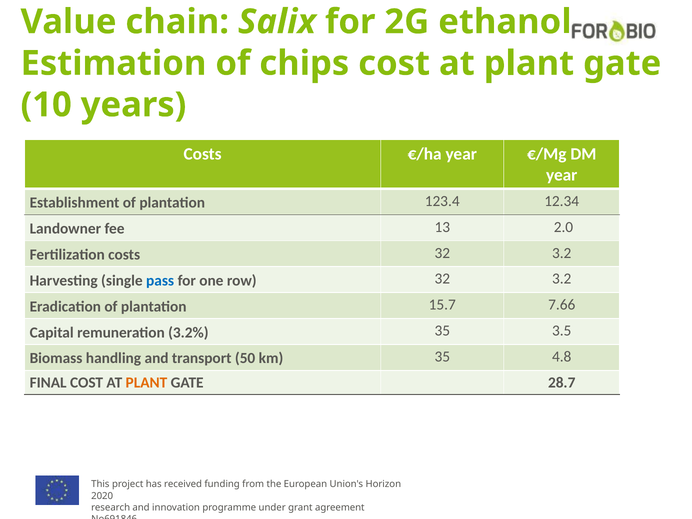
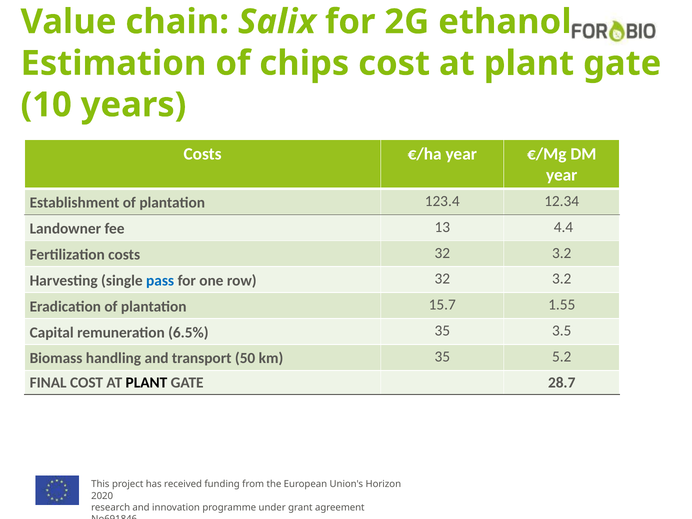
2.0: 2.0 -> 4.4 (563, 227)
7.66: 7.66 -> 1.55 (562, 305)
3.2%: 3.2% -> 6.5% (188, 332)
4.8: 4.8 -> 5.2 (562, 357)
PLANT colour: orange -> black (146, 383)
